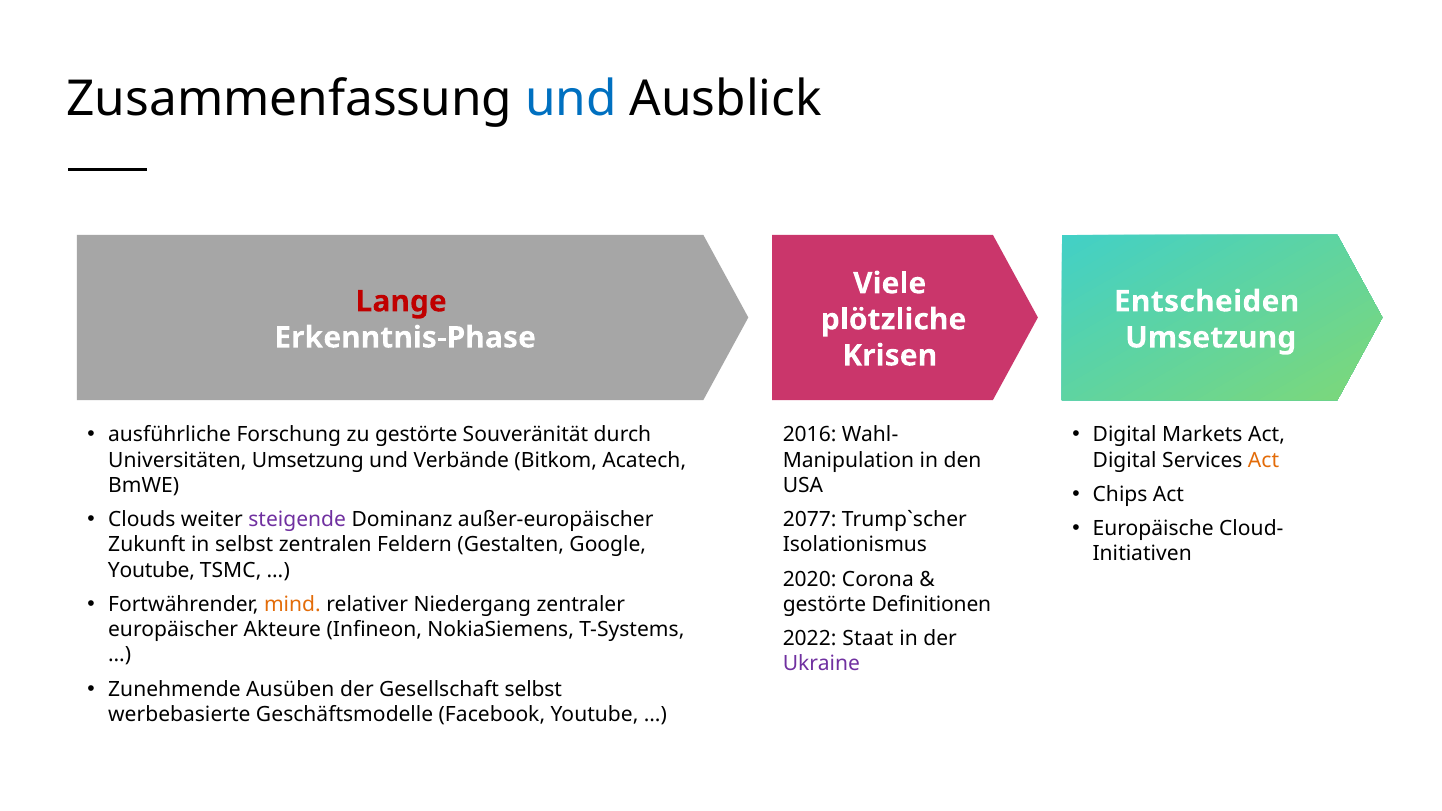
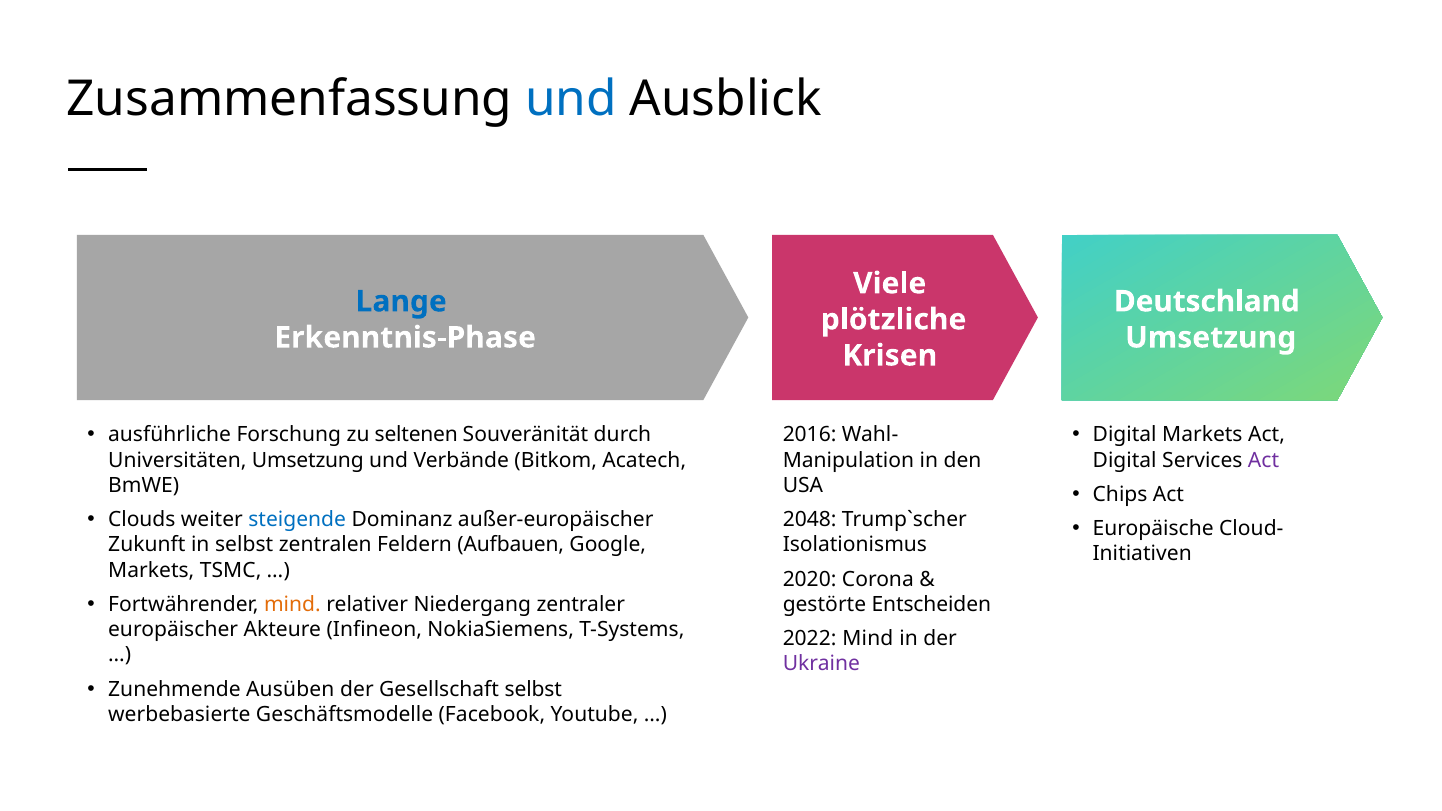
Lange colour: red -> blue (401, 302)
Entscheiden: Entscheiden -> Deutschland (1207, 302)
zu gestörte: gestörte -> seltenen (416, 435)
Act colour: orange -> purple (1264, 460)
steigende colour: purple -> blue (297, 520)
2077: 2077 -> 2048 (810, 520)
Gestalten: Gestalten -> Aufbauen (511, 545)
Youtube: Youtube -> Markets (151, 570)
Definitionen: Definitionen -> Entscheiden (931, 605)
2022 Staat: Staat -> Mind (868, 639)
